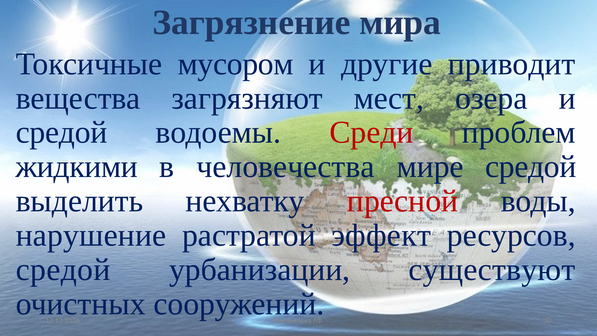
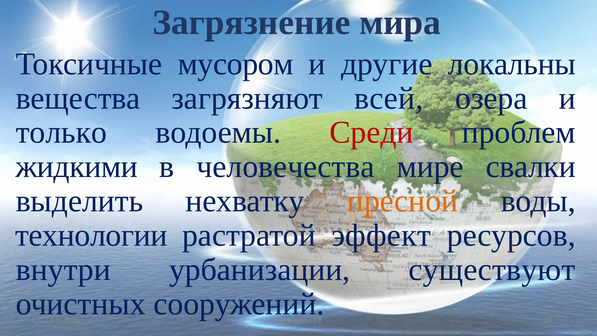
приводит: приводит -> локальны (512, 64)
мест: мест -> всей (389, 98)
средой: средой -> только (61, 132)
мире средой: средой -> свалки (531, 167)
пресной colour: red -> orange (403, 201)
нарушение: нарушение -> технологии (91, 235)
средой: средой -> внутри (63, 269)
